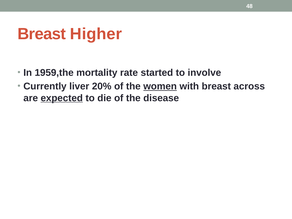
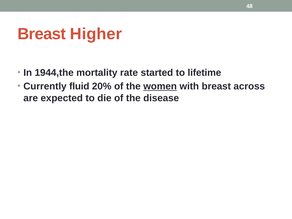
1959,the: 1959,the -> 1944,the (54, 73)
involve: involve -> lifetime (204, 73)
liver: liver -> fluid (79, 86)
expected underline: present -> none (62, 98)
